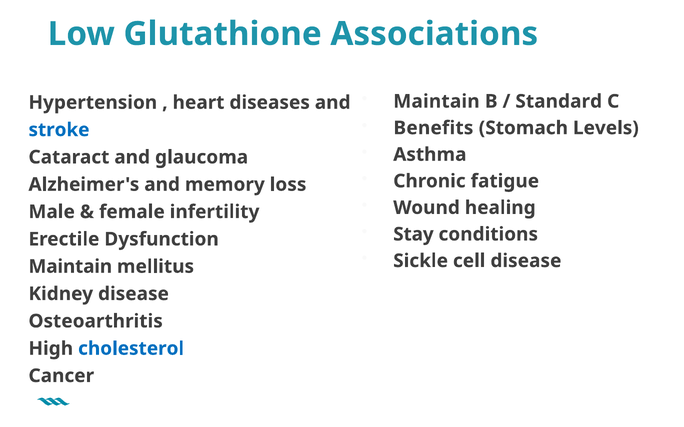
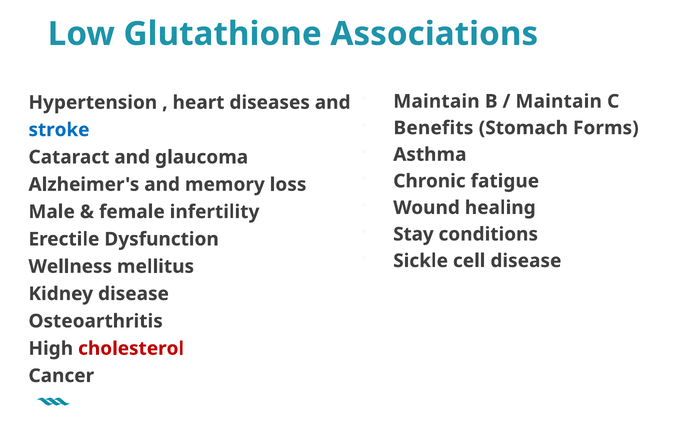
Standard: Standard -> Maintain (559, 101)
Levels: Levels -> Forms (606, 128)
Maintain: Maintain -> Wellness (70, 267)
cholesterol colour: blue -> red (131, 349)
